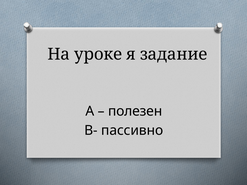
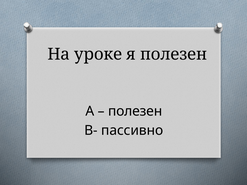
я задание: задание -> полезен (174, 54)
